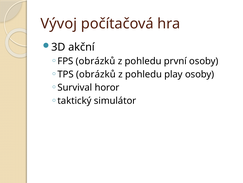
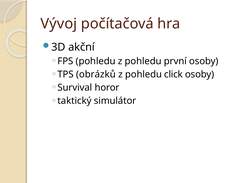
FPS obrázků: obrázků -> pohledu (96, 61)
play: play -> click (173, 74)
